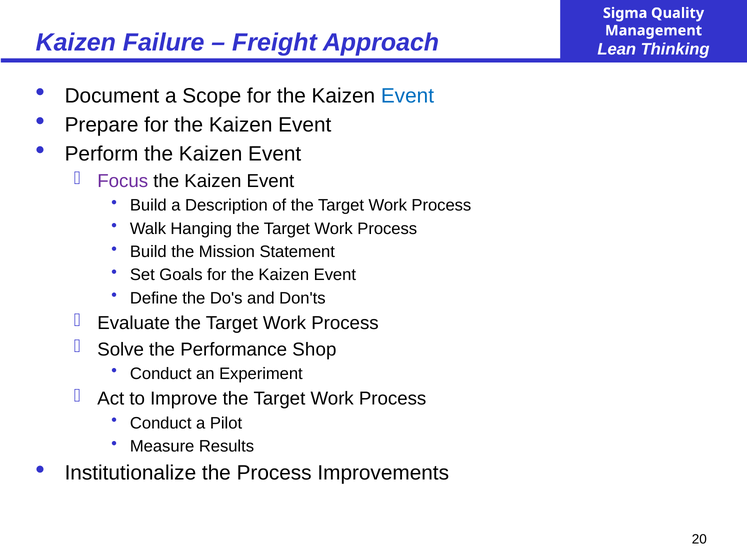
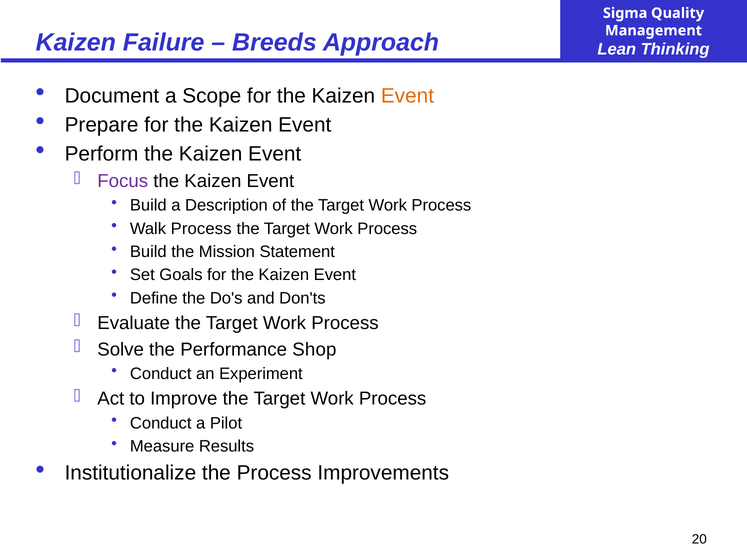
Freight: Freight -> Breeds (274, 43)
Event colour: blue -> orange (407, 96)
Walk Hanging: Hanging -> Process (201, 229)
